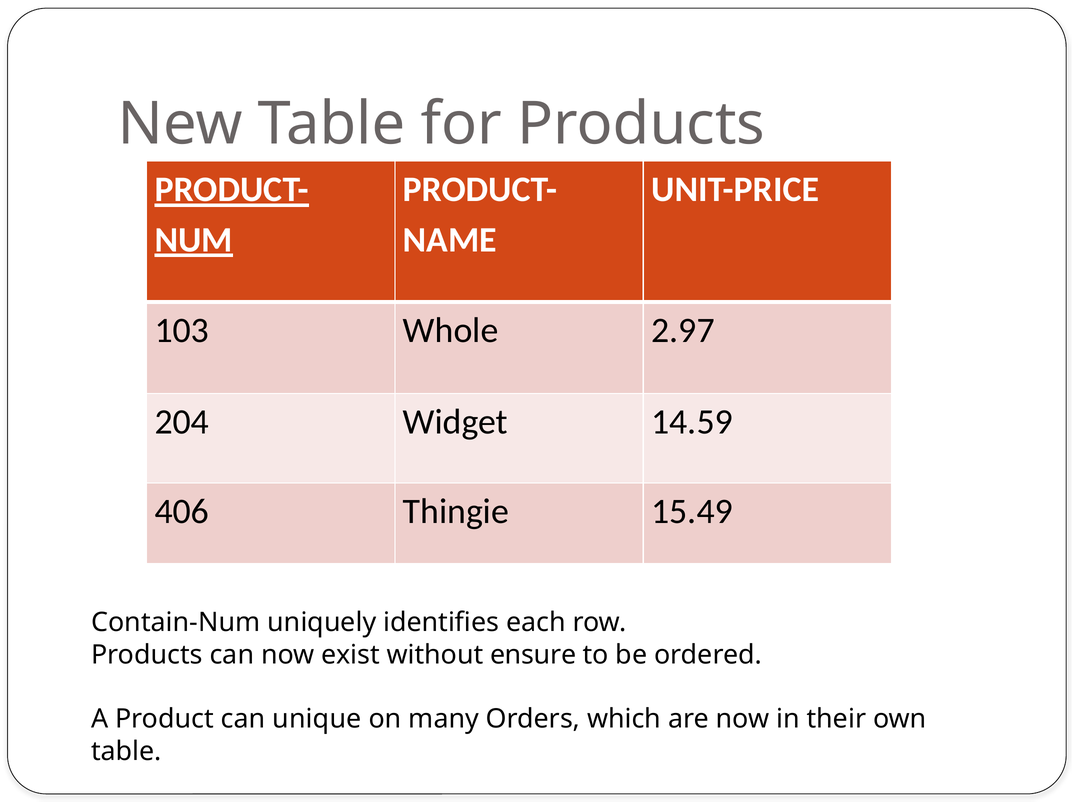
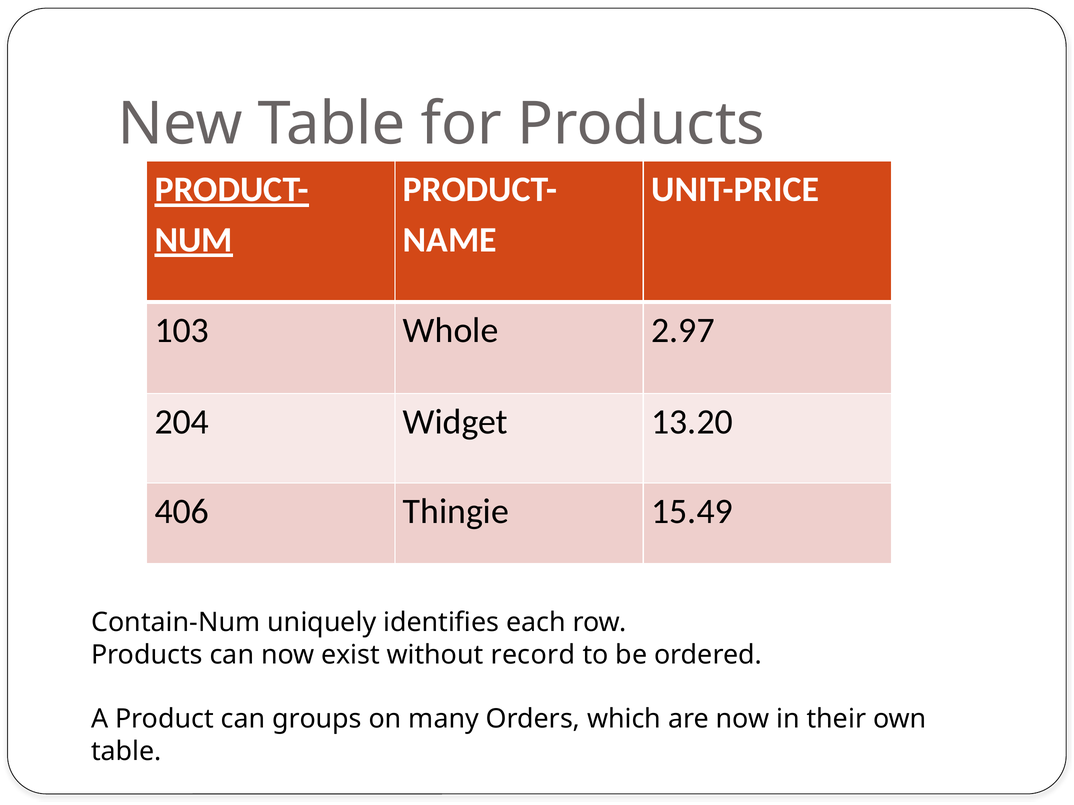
14.59: 14.59 -> 13.20 (692, 422)
ensure: ensure -> record (533, 655)
unique: unique -> groups (317, 720)
